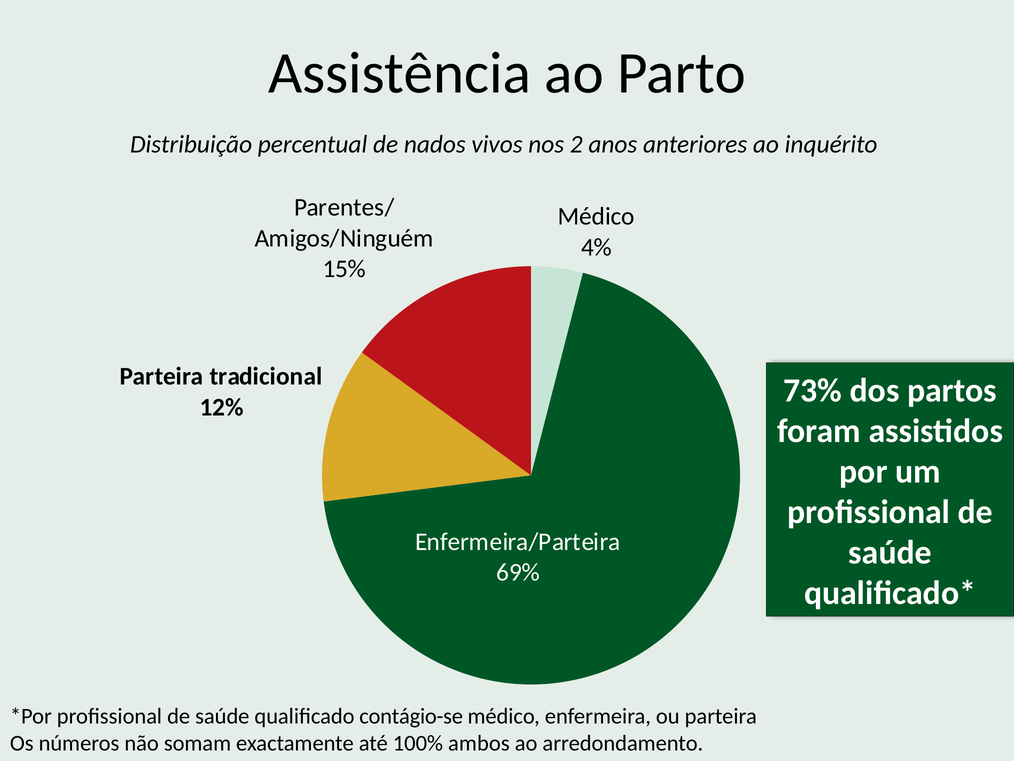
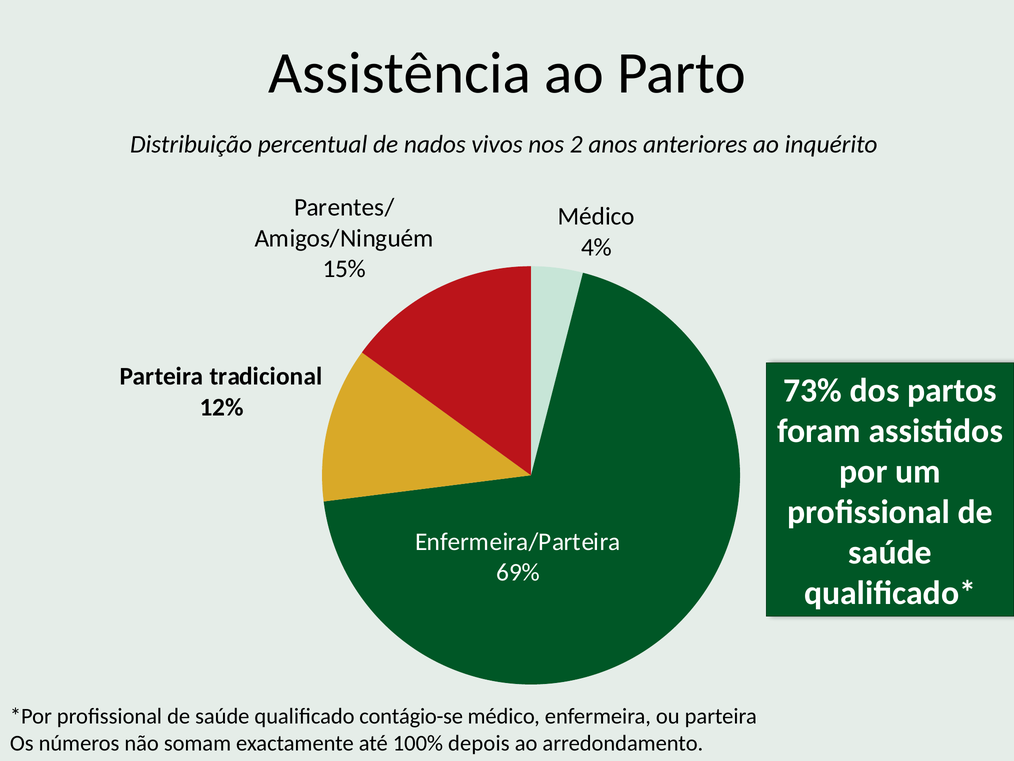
ambos: ambos -> depois (479, 743)
